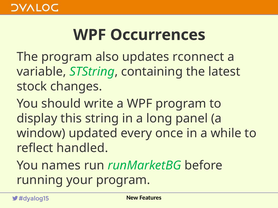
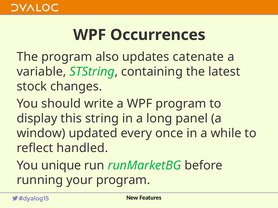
rconnect: rconnect -> catenate (198, 57)
names: names -> unique (61, 166)
